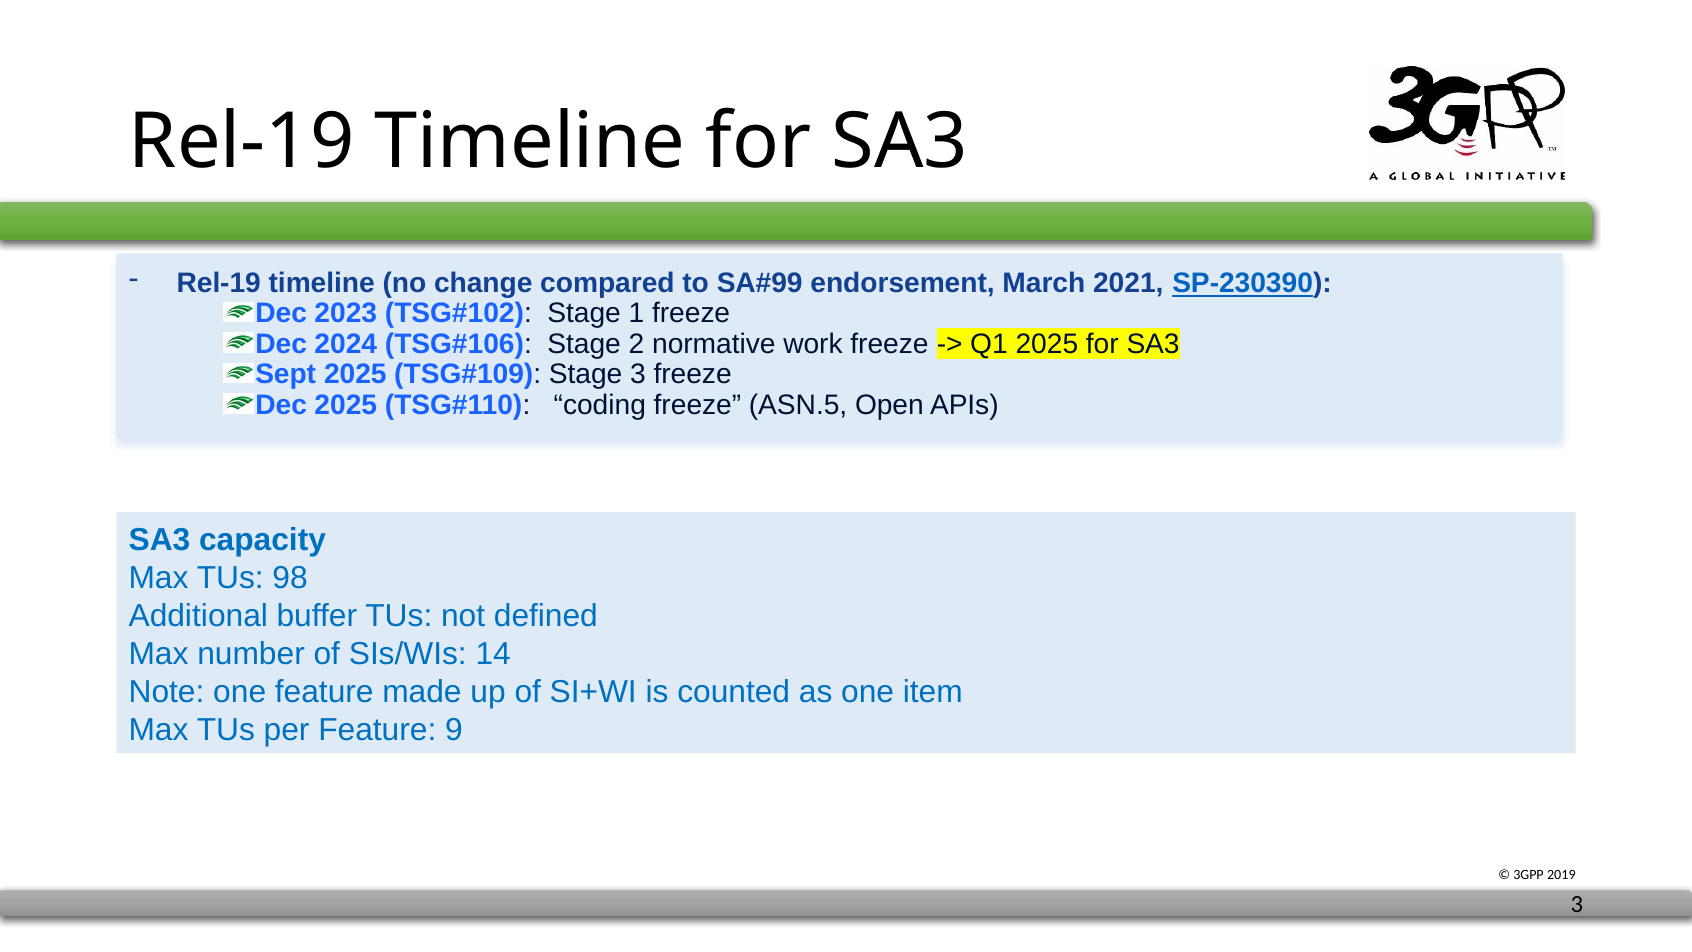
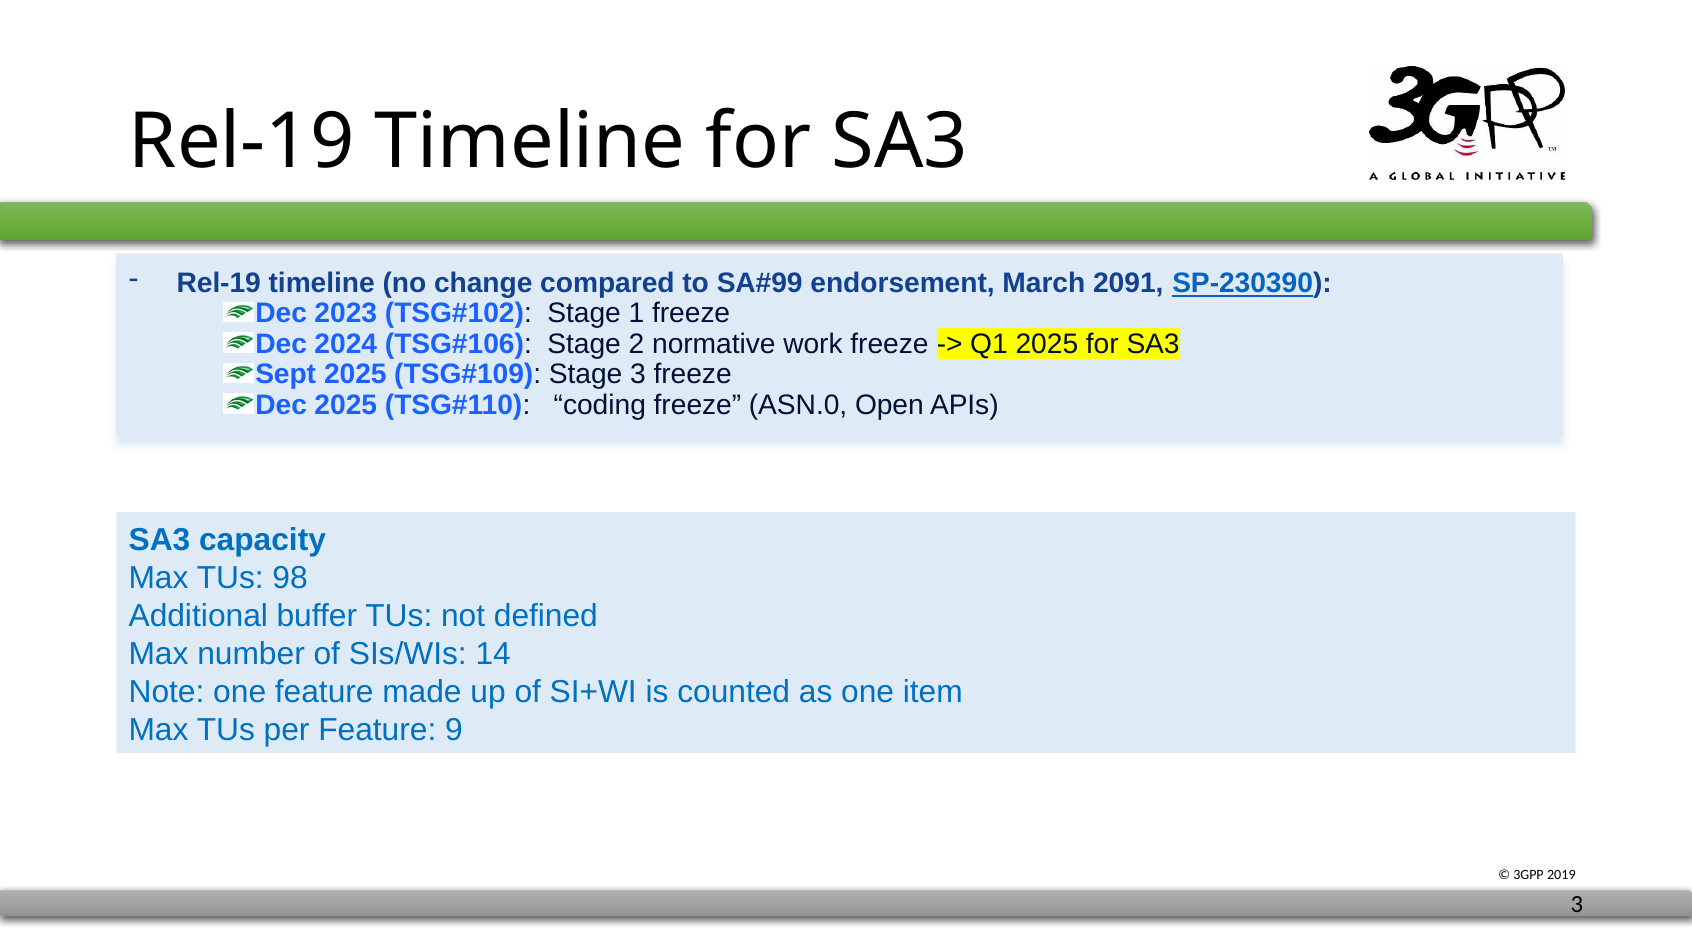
2021: 2021 -> 2091 (1128, 284)
ASN.5: ASN.5 -> ASN.0 (798, 405)
